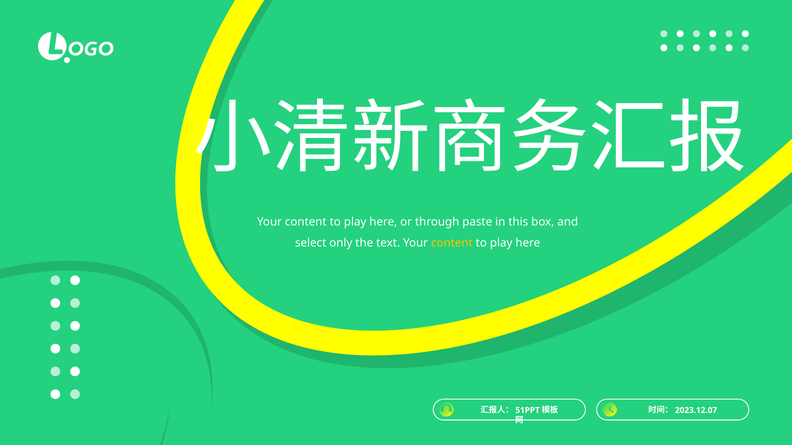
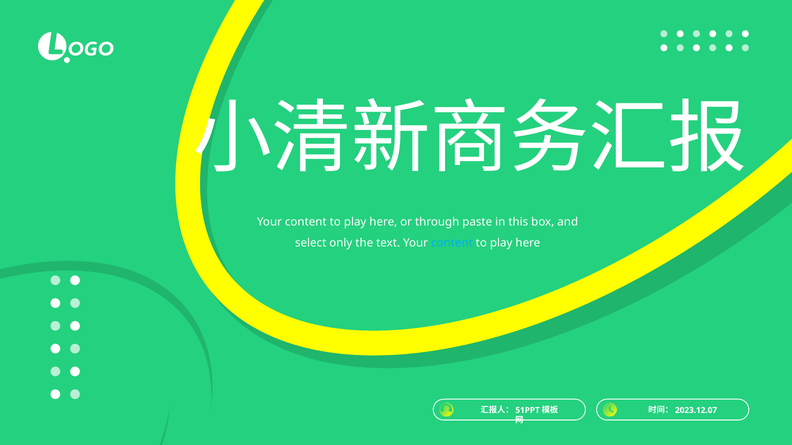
content colour: yellow -> light blue (452, 243)
